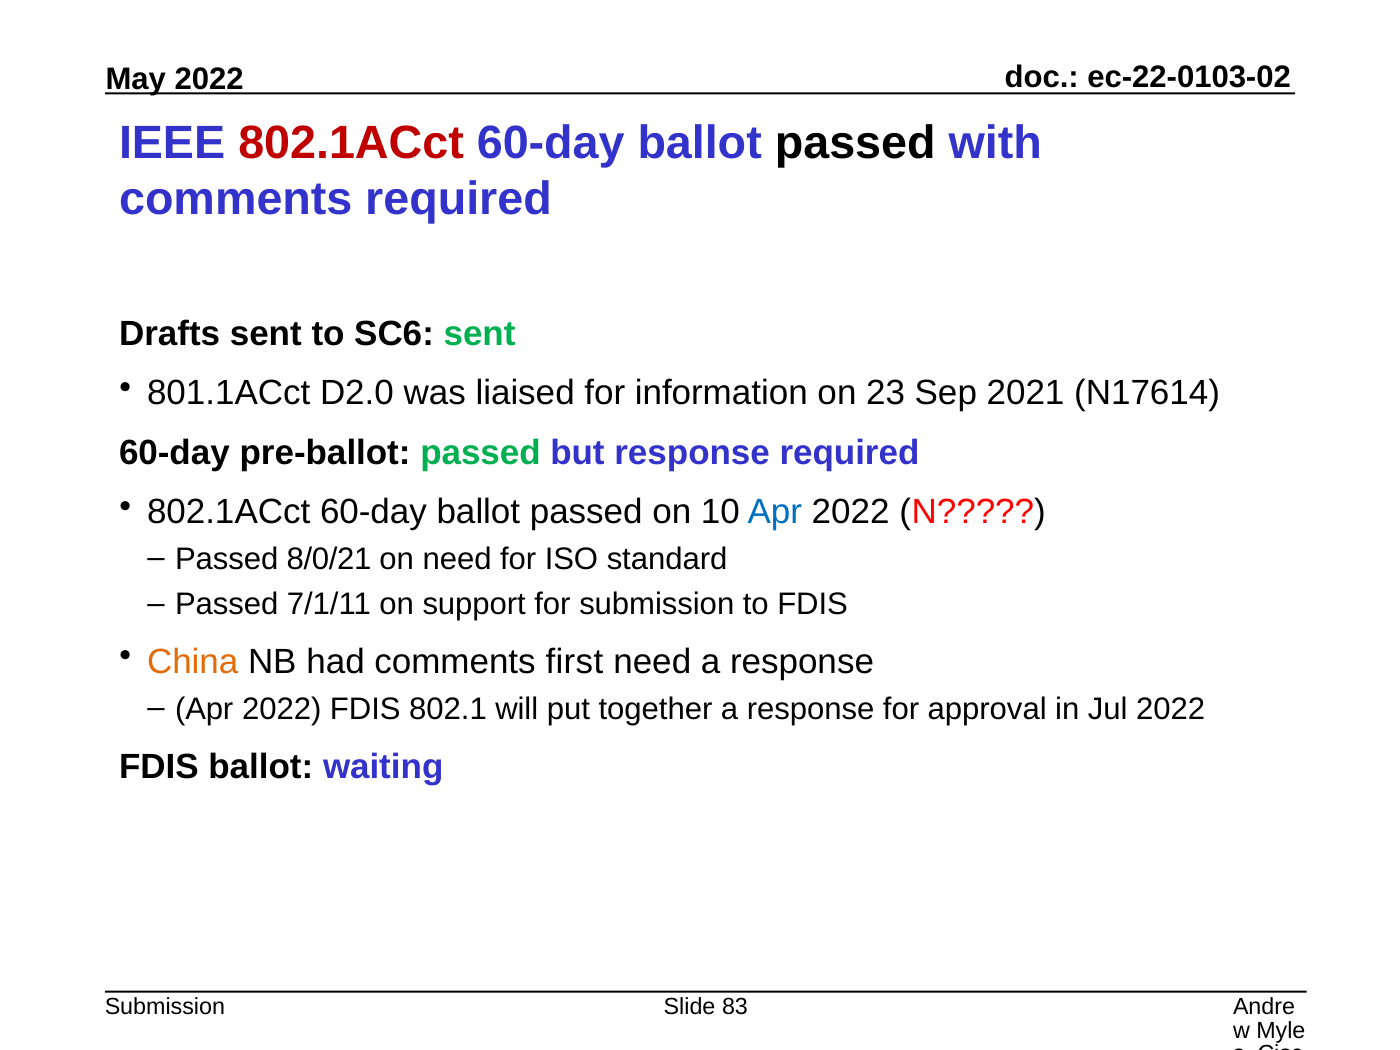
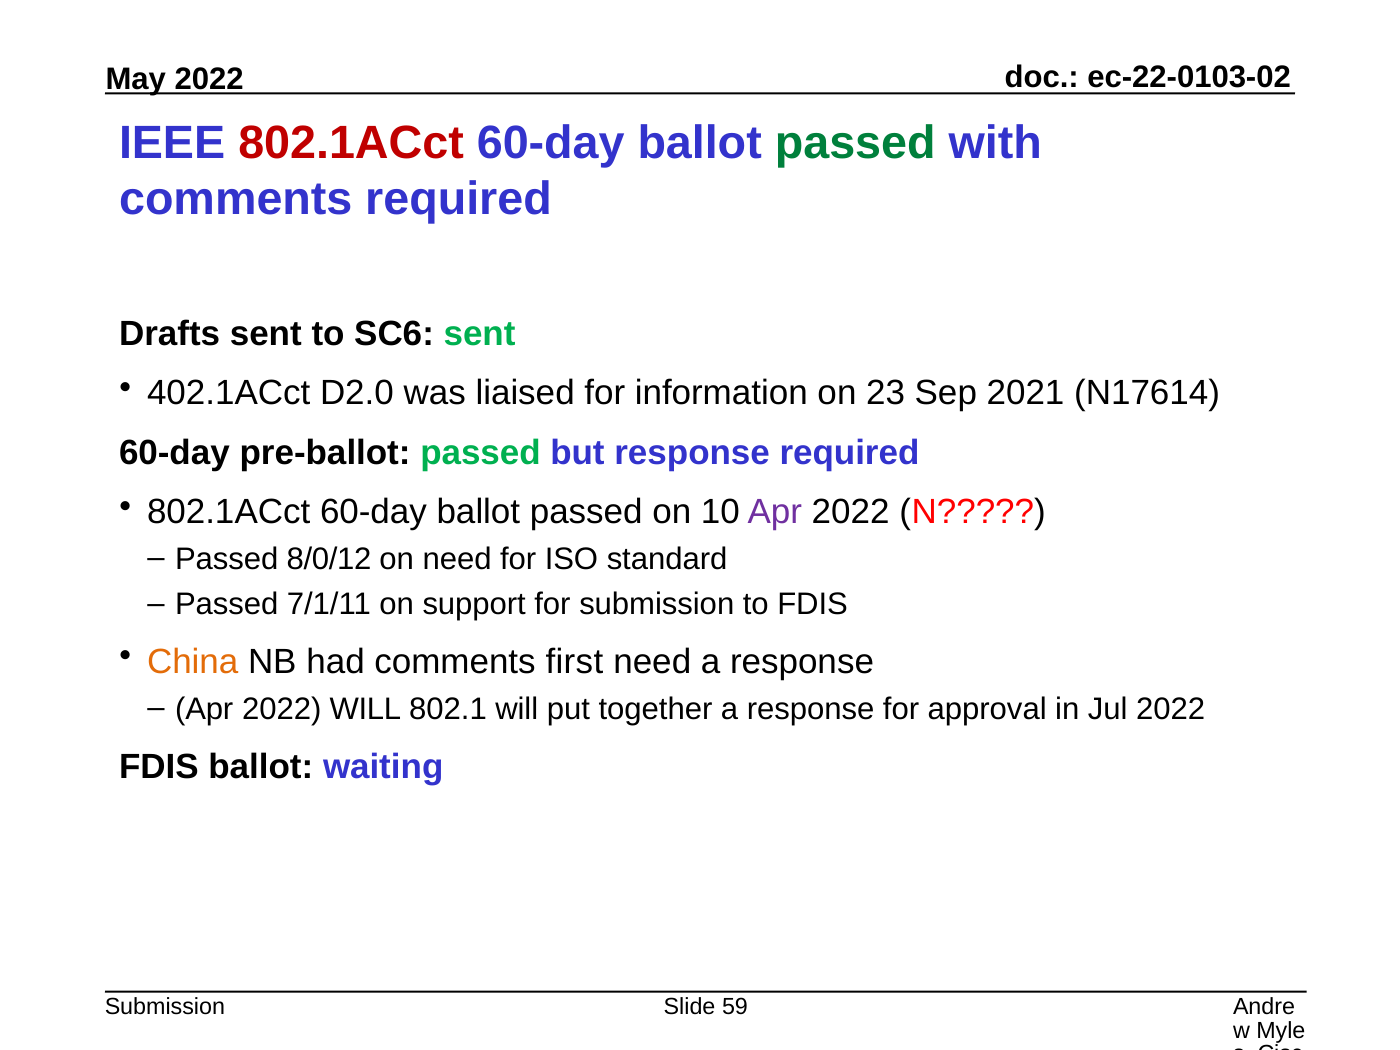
passed colour: black -> green (855, 143)
801.1ACct: 801.1ACct -> 402.1ACct (229, 393)
Apr colour: blue -> purple (775, 512)
8/0/21: 8/0/21 -> 8/0/12 (329, 560)
Apr 2022 FDIS: FDIS -> WILL (365, 709)
83: 83 -> 59 (735, 1007)
